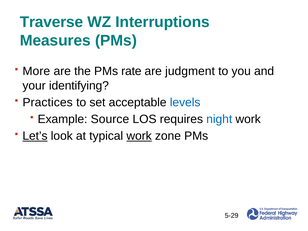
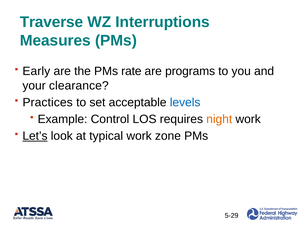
More: More -> Early (36, 71)
judgment: judgment -> programs (190, 71)
identifying: identifying -> clearance (79, 86)
Source: Source -> Control (110, 119)
night colour: blue -> orange (219, 119)
work underline: present -> none (139, 136)
